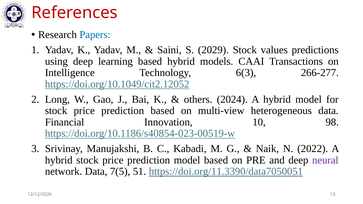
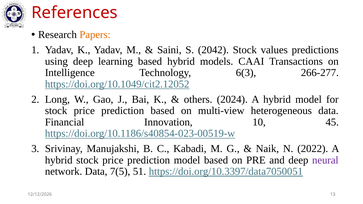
Papers colour: blue -> orange (95, 35)
2029: 2029 -> 2042 (213, 50)
98: 98 -> 45 (332, 122)
https://doi.org/11.3390/data7050051: https://doi.org/11.3390/data7050051 -> https://doi.org/10.3397/data7050051 (226, 172)
